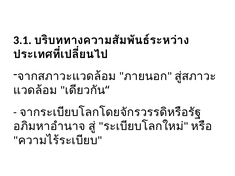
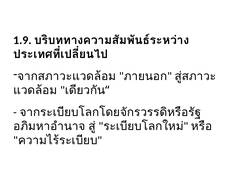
3.1: 3.1 -> 1.9 (22, 40)
